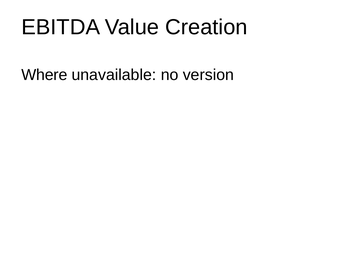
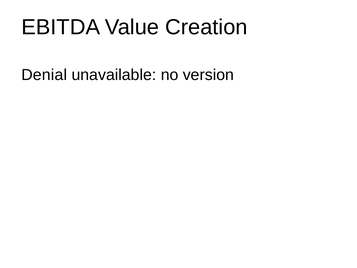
Where: Where -> Denial (44, 75)
